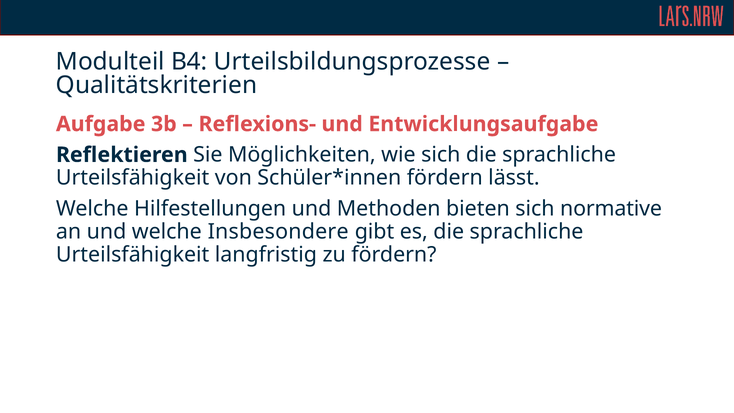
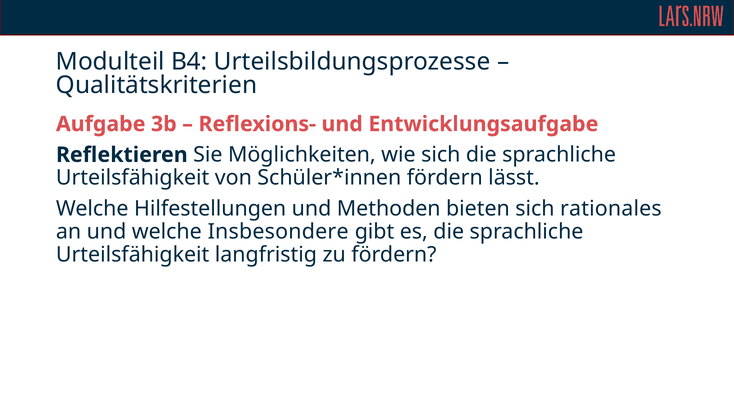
normative: normative -> rationales (611, 209)
